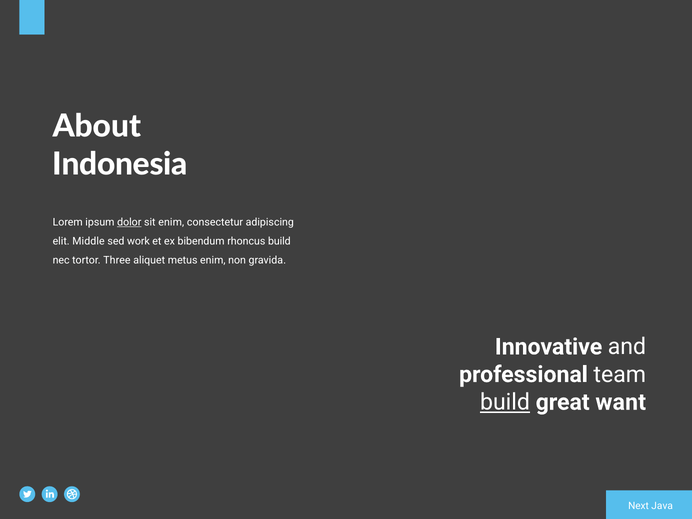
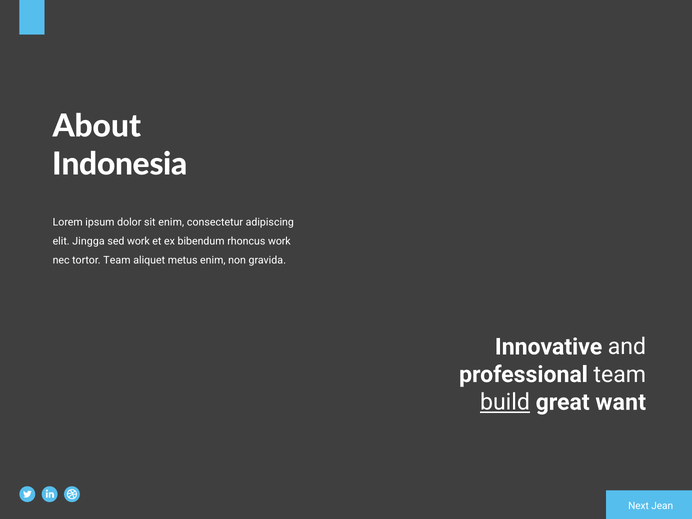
dolor underline: present -> none (129, 222)
Middle: Middle -> Jingga (88, 241)
rhoncus build: build -> work (279, 241)
tortor Three: Three -> Team (117, 260)
Java: Java -> Jean (662, 506)
